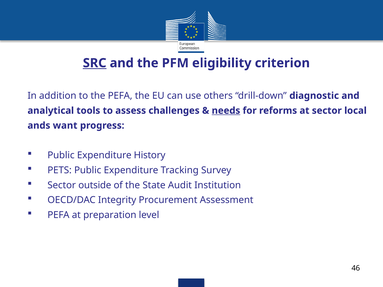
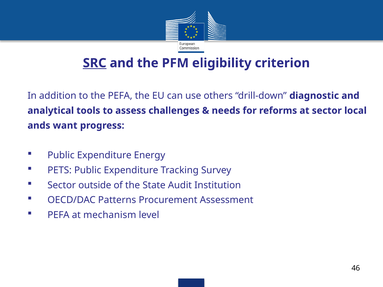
needs underline: present -> none (226, 111)
History: History -> Energy (150, 155)
Integrity: Integrity -> Patterns (117, 200)
preparation: preparation -> mechanism (110, 215)
